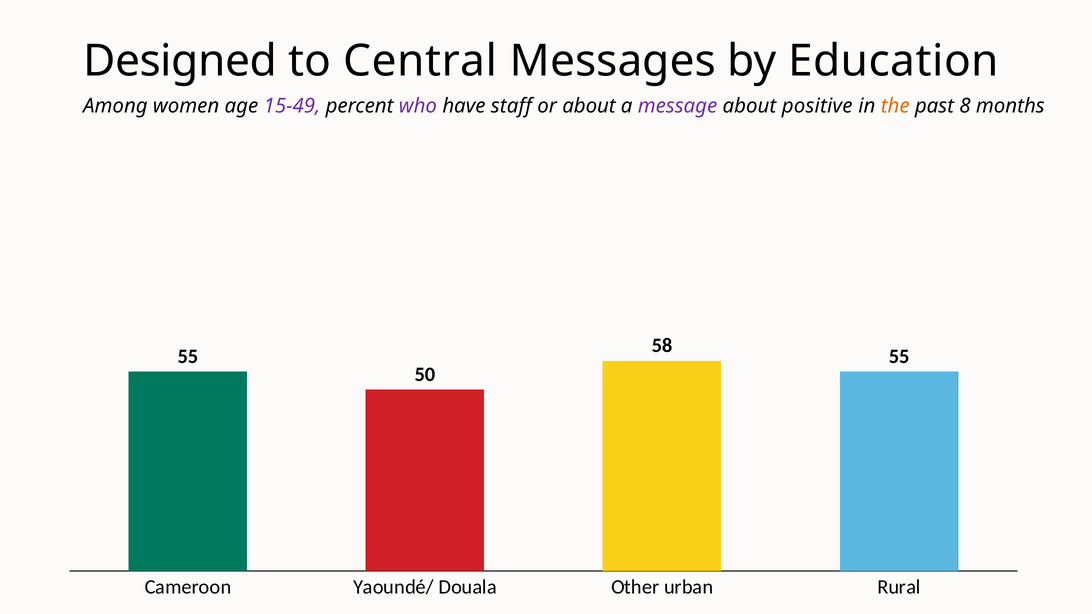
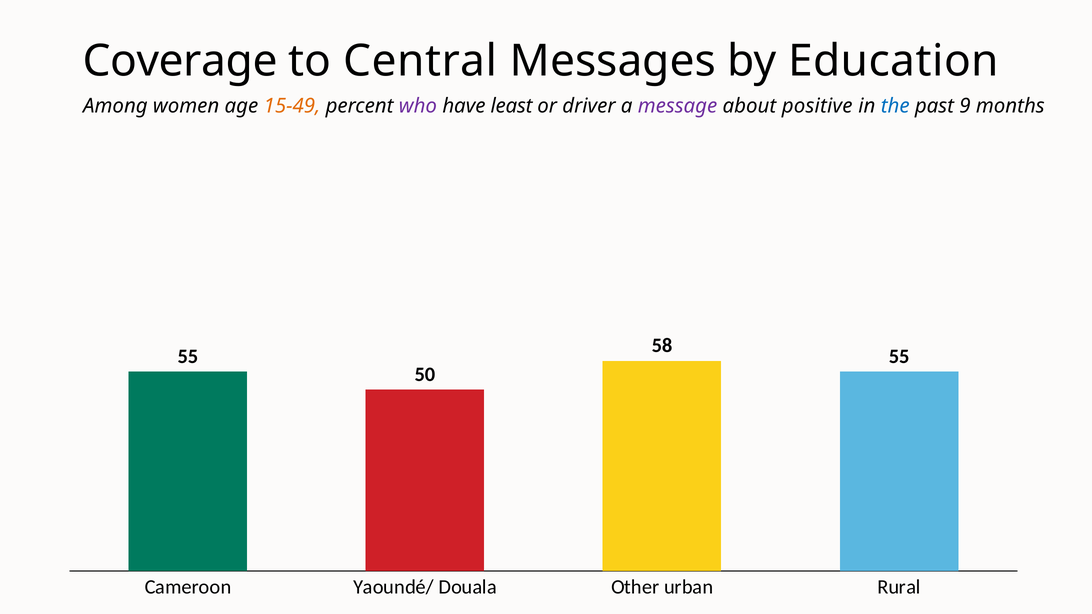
Designed: Designed -> Coverage (180, 61)
15-49 colour: purple -> orange (292, 106)
staff: staff -> least (511, 106)
or about: about -> driver (589, 106)
the colour: orange -> blue (895, 106)
8: 8 -> 9 (965, 106)
